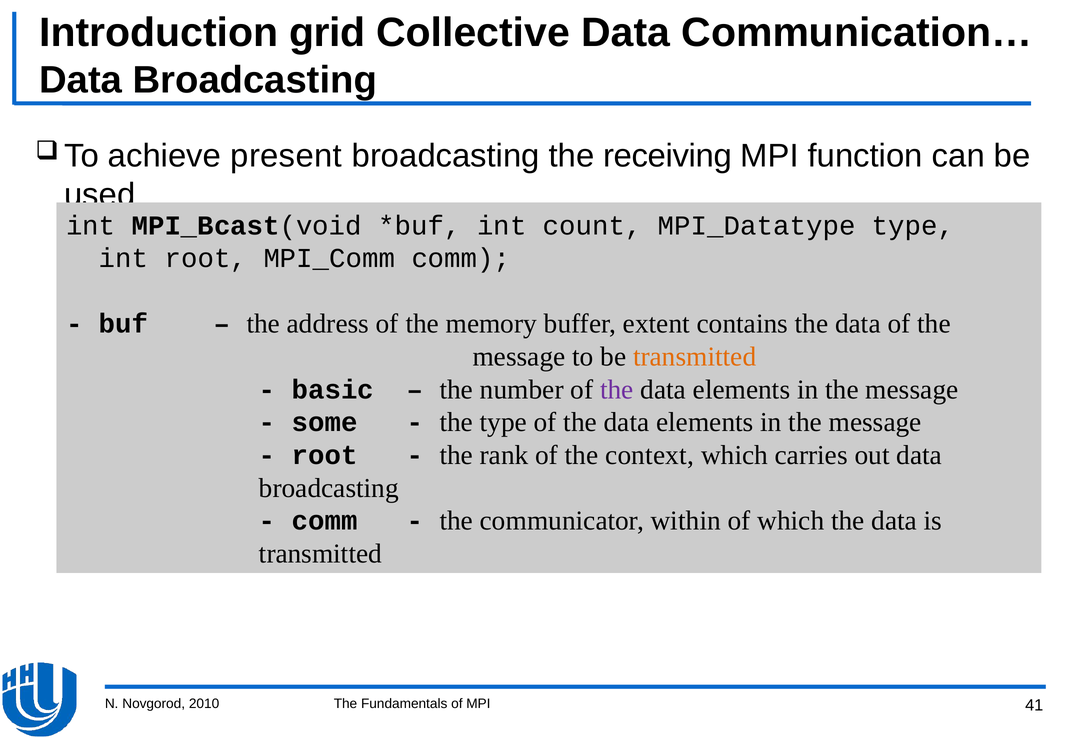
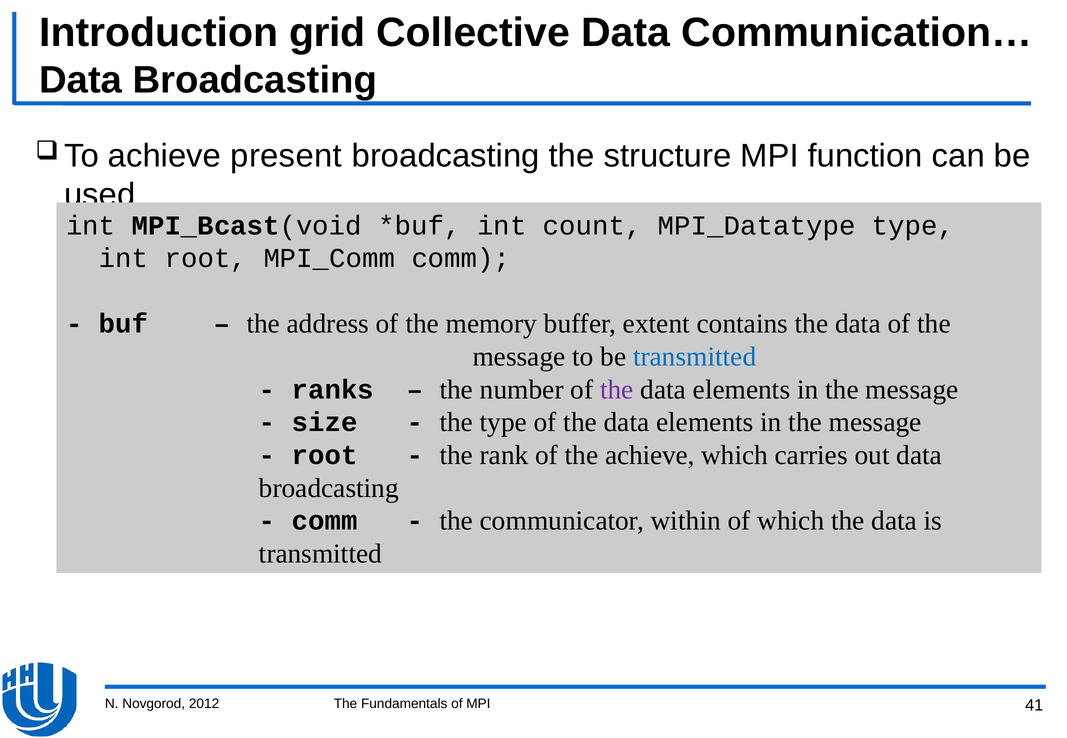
receiving: receiving -> structure (667, 156)
transmitted colour: orange -> blue (695, 357)
basic: basic -> ranks (333, 390)
some: some -> size (325, 423)
the context: context -> achieve (650, 456)
2010: 2010 -> 2012 (204, 704)
